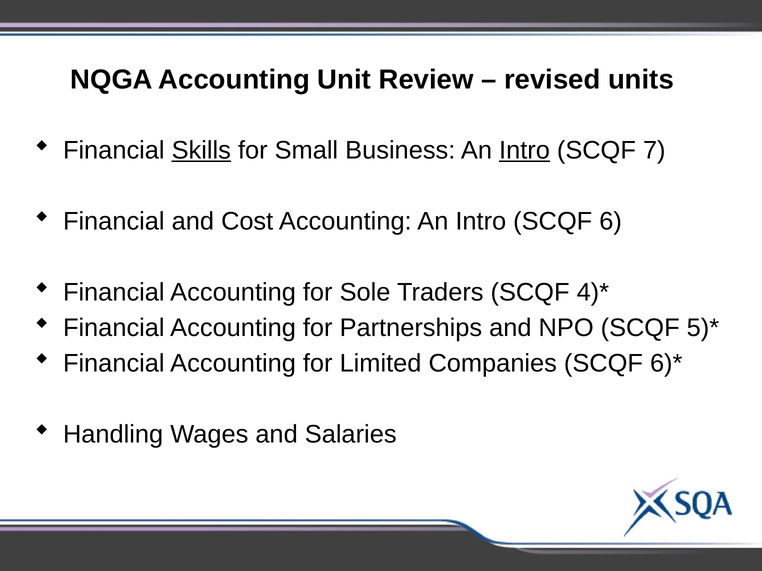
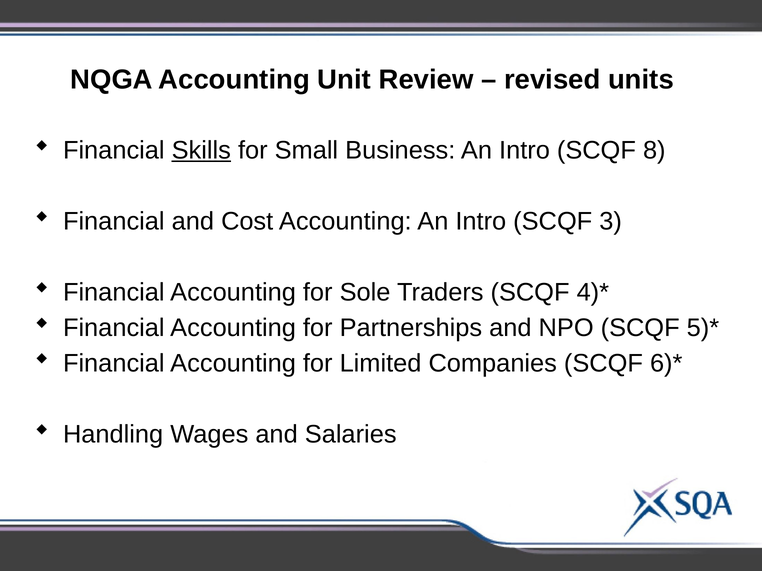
Intro underline: present -> none (524, 150)
7: 7 -> 8 (654, 150)
6: 6 -> 3 (611, 222)
